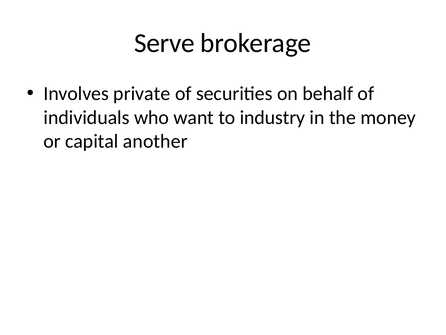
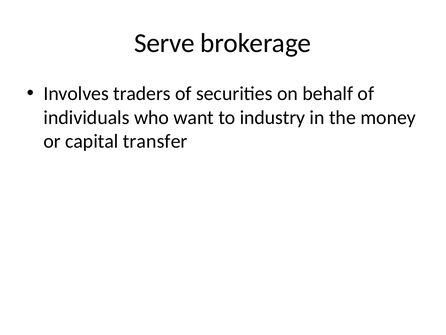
private: private -> traders (142, 94)
another: another -> transfer (155, 141)
